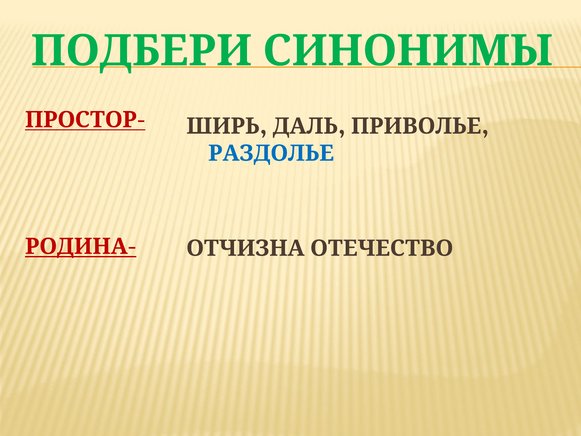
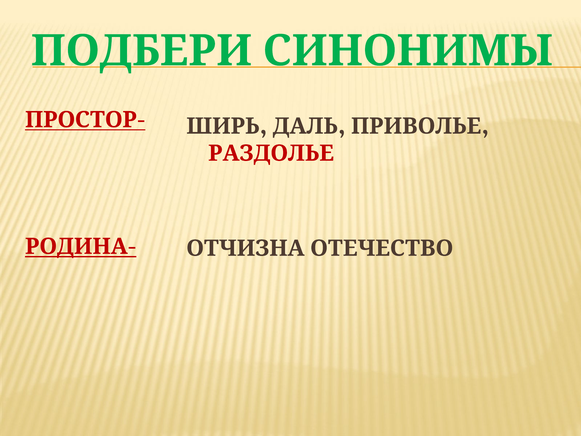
РАЗДОЛЬЕ colour: blue -> red (271, 153)
